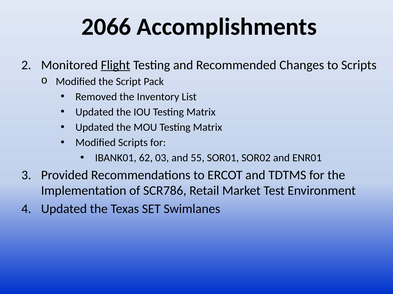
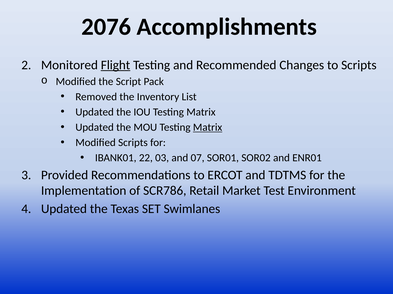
2066: 2066 -> 2076 (106, 27)
Matrix underline: none -> present (208, 128)
62: 62 -> 22 (146, 158)
55: 55 -> 07 (198, 158)
